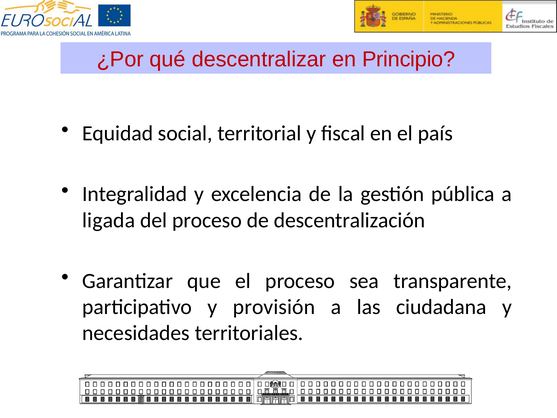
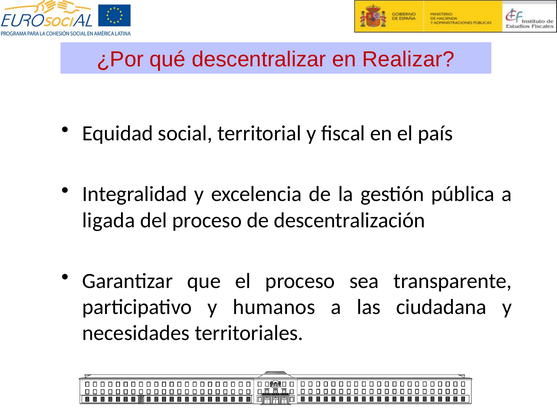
Principio: Principio -> Realizar (408, 59)
provisión: provisión -> humanos (274, 307)
